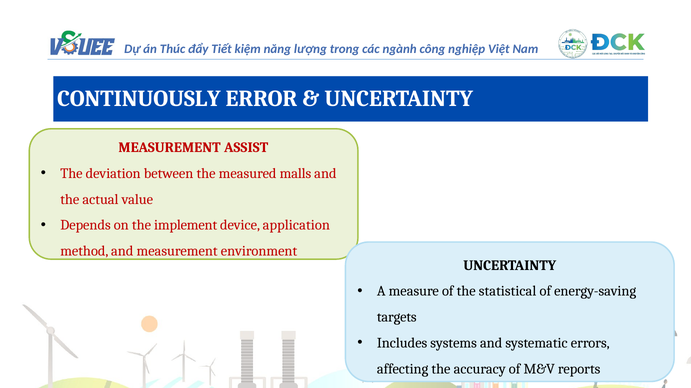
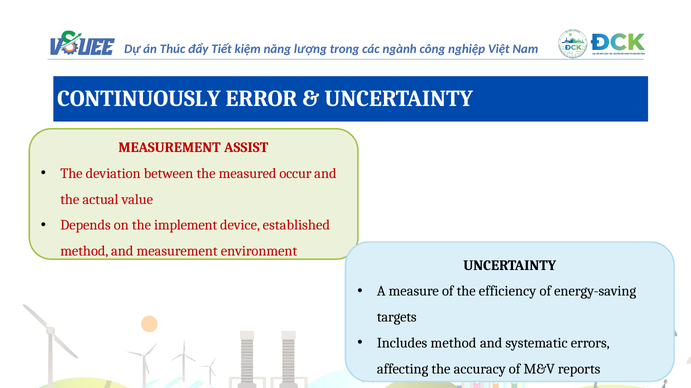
malls: malls -> occur (295, 174)
application: application -> established (296, 226)
statistical: statistical -> efficiency (508, 292)
Includes systems: systems -> method (453, 344)
